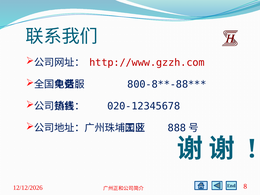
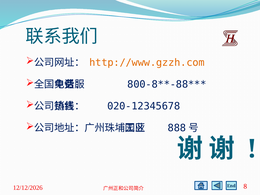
http://www.gzzh.com colour: red -> orange (147, 62)
